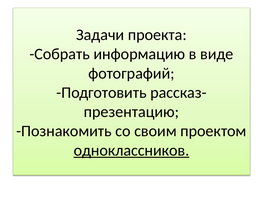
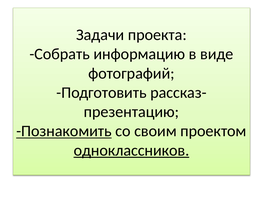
Познакомить underline: none -> present (64, 131)
